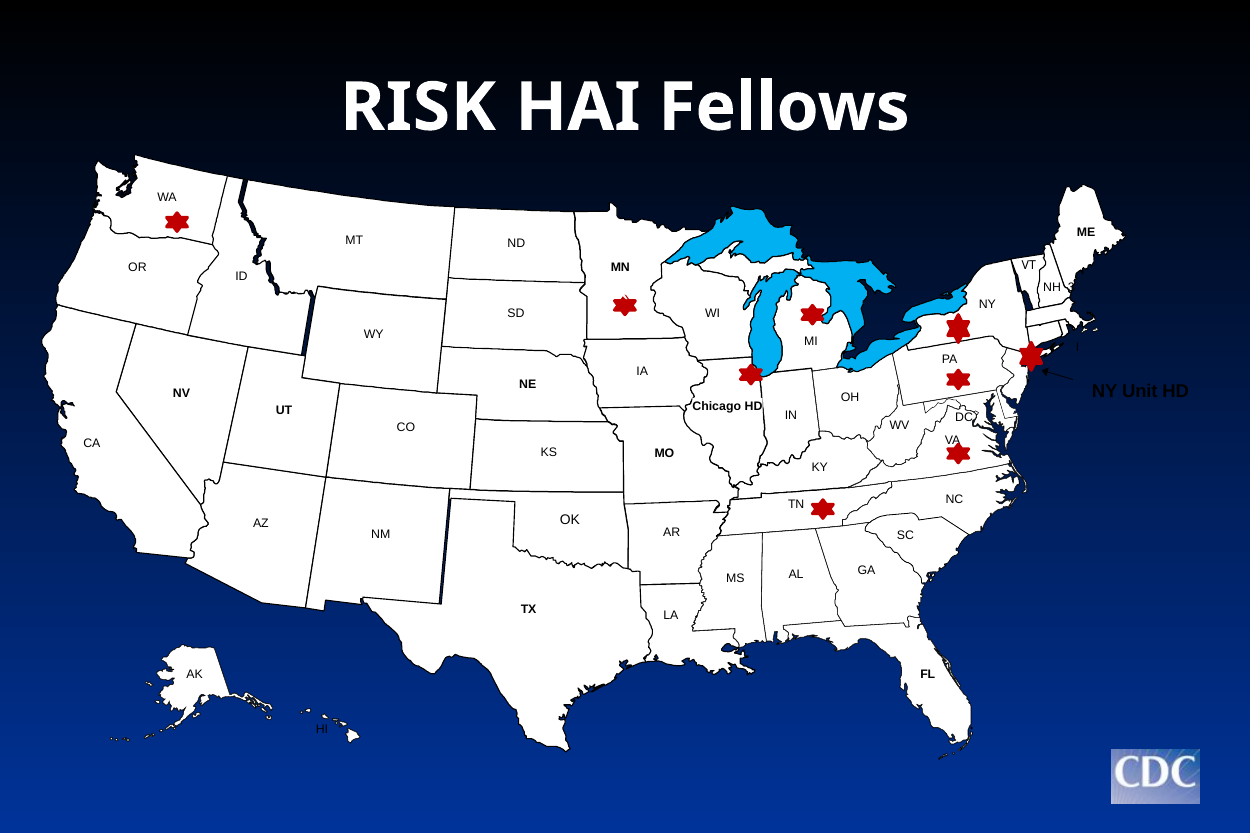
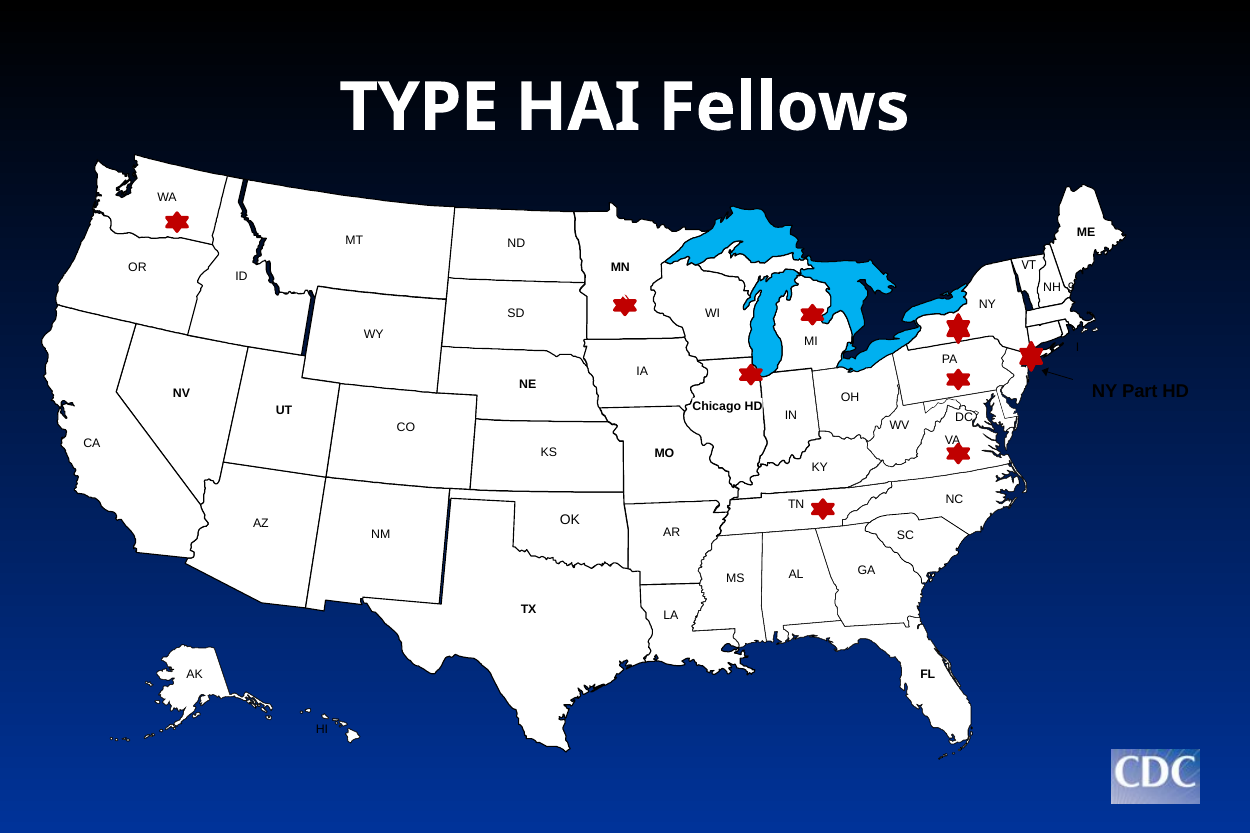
RISK: RISK -> TYPE (419, 108)
3: 3 -> 9 (1071, 287)
Unit: Unit -> Part (1140, 392)
